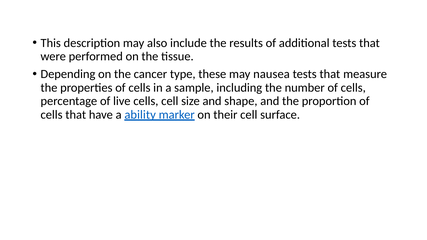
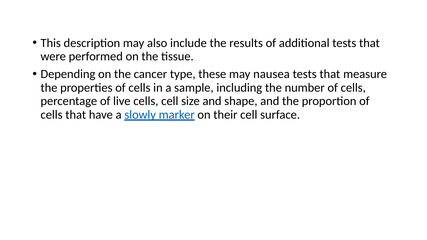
ability: ability -> slowly (140, 115)
